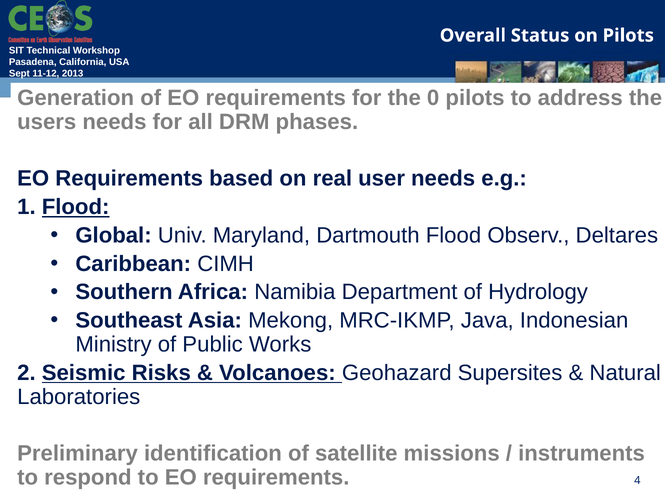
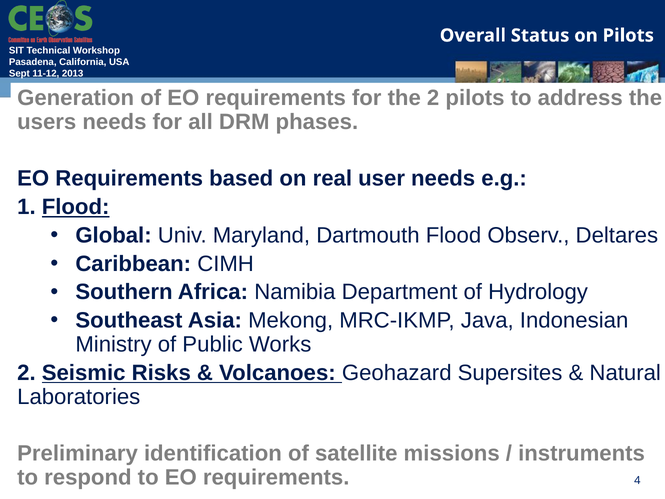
the 0: 0 -> 2 (433, 98)
